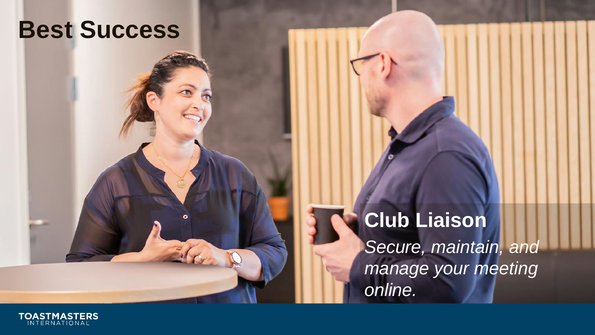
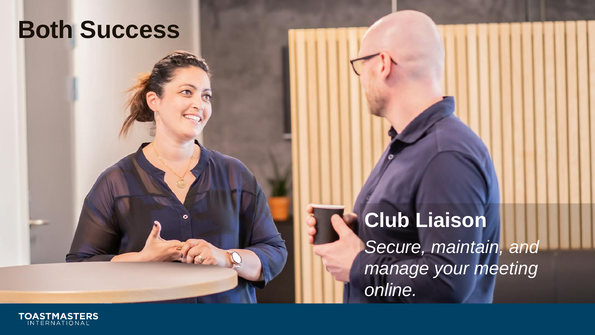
Best: Best -> Both (46, 30)
